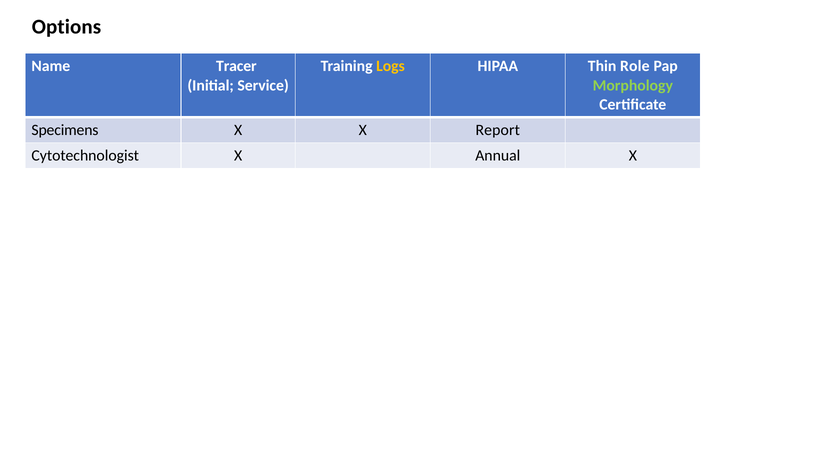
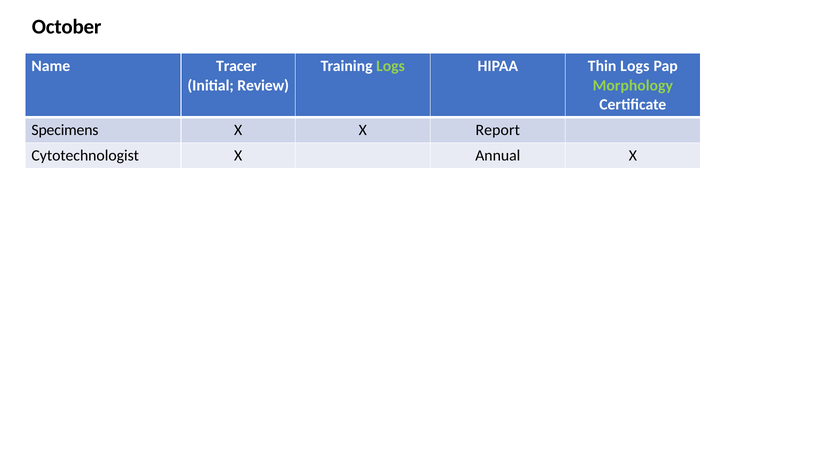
Options: Options -> October (67, 27)
Logs colour: yellow -> light green (391, 66)
Thin Role: Role -> Logs (635, 66)
Service: Service -> Review (263, 85)
